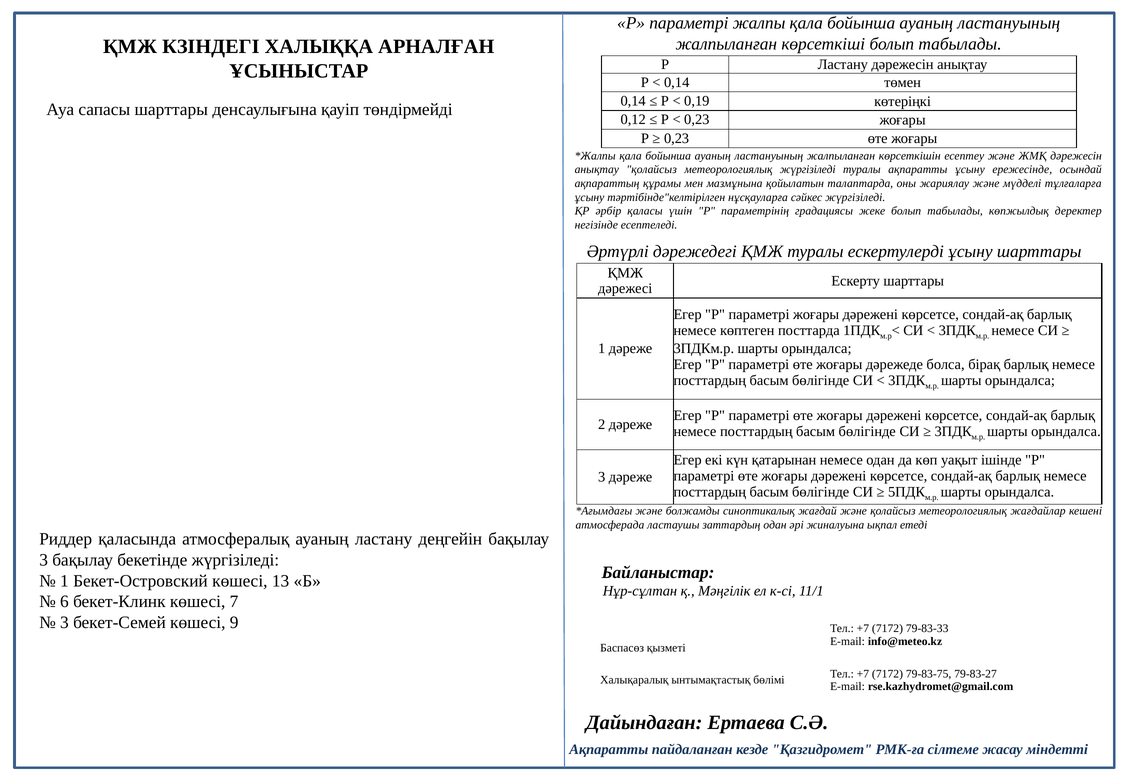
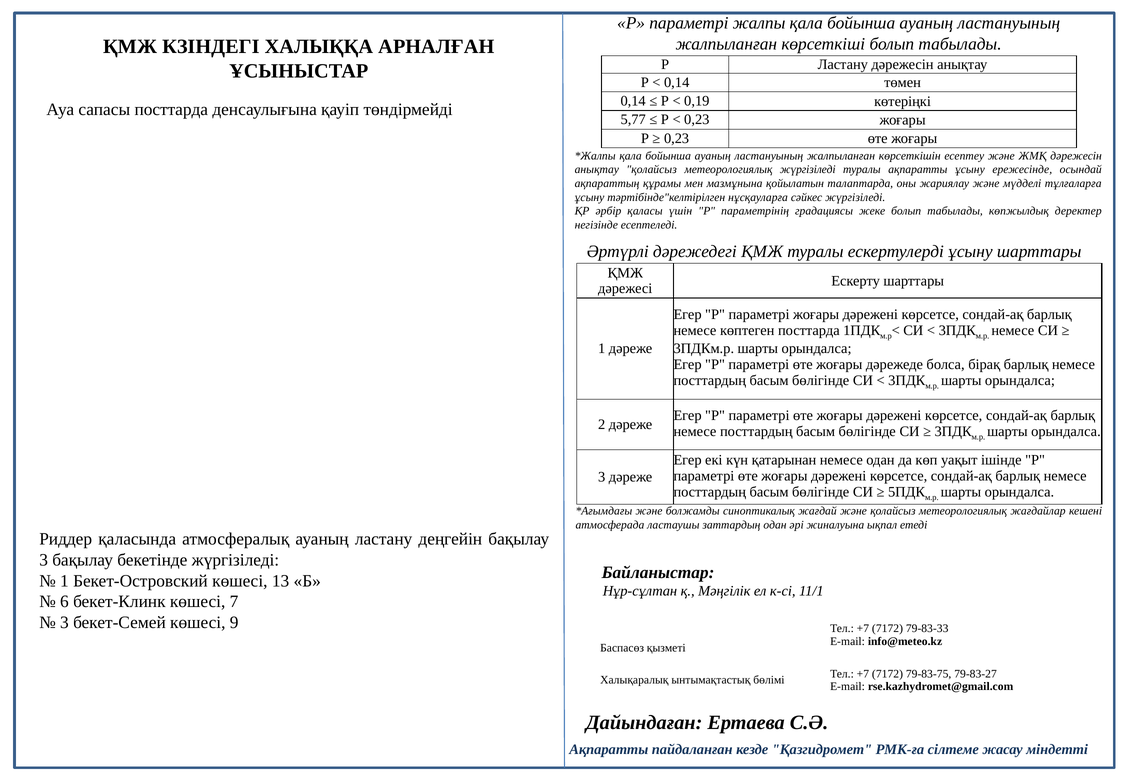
сапасы шарттары: шарттары -> посттарда (171, 110)
0,12: 0,12 -> 5,77 (633, 120)
